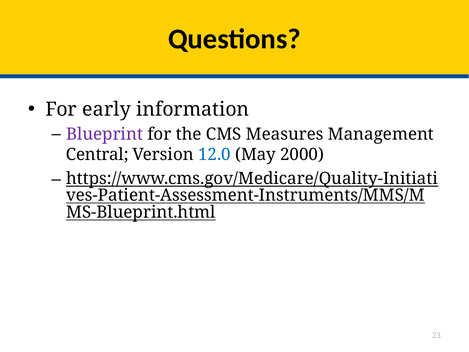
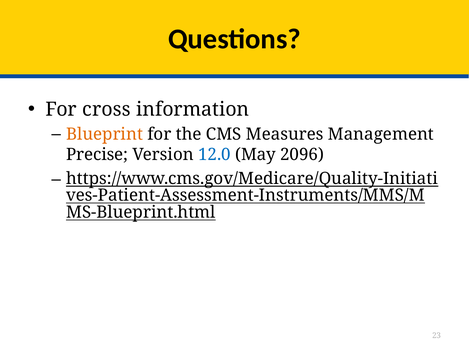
early: early -> cross (106, 109)
Blueprint colour: purple -> orange (105, 134)
Central: Central -> Precise (97, 155)
2000: 2000 -> 2096 (302, 155)
